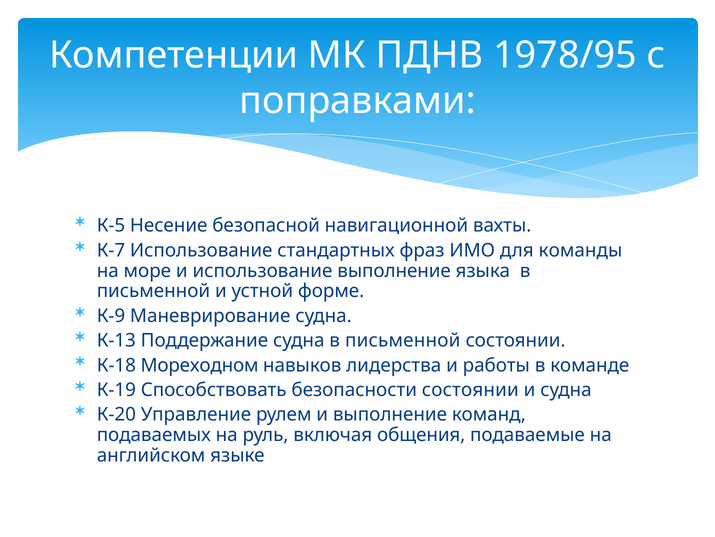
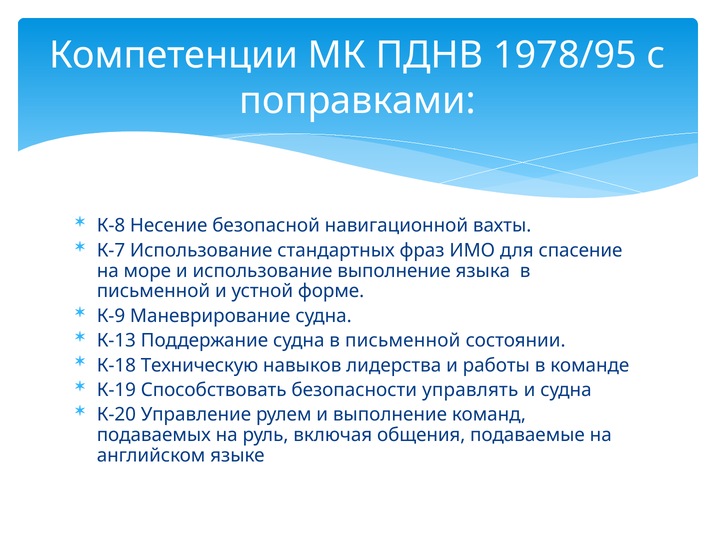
К-5: К-5 -> К-8 (111, 225)
команды: команды -> спасение (581, 250)
Мореходном: Мореходном -> Техническую (200, 365)
безопасности состоянии: состоянии -> управлять (470, 389)
